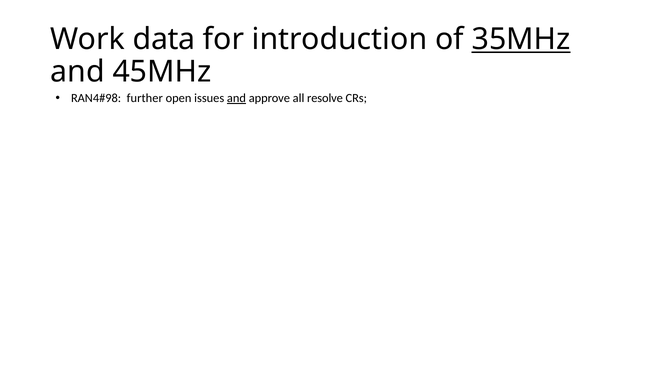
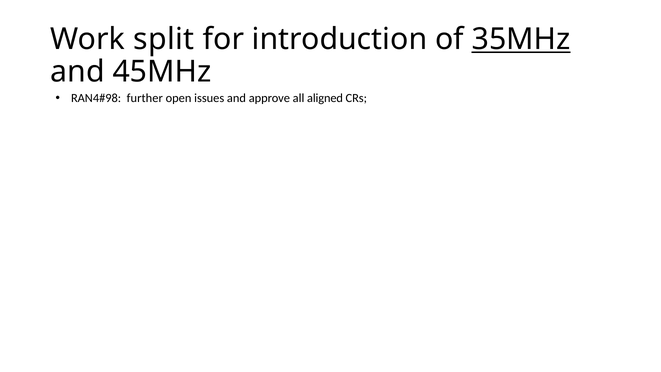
data: data -> split (164, 39)
and underline: present -> none (236, 98)
resolve: resolve -> aligned (325, 98)
